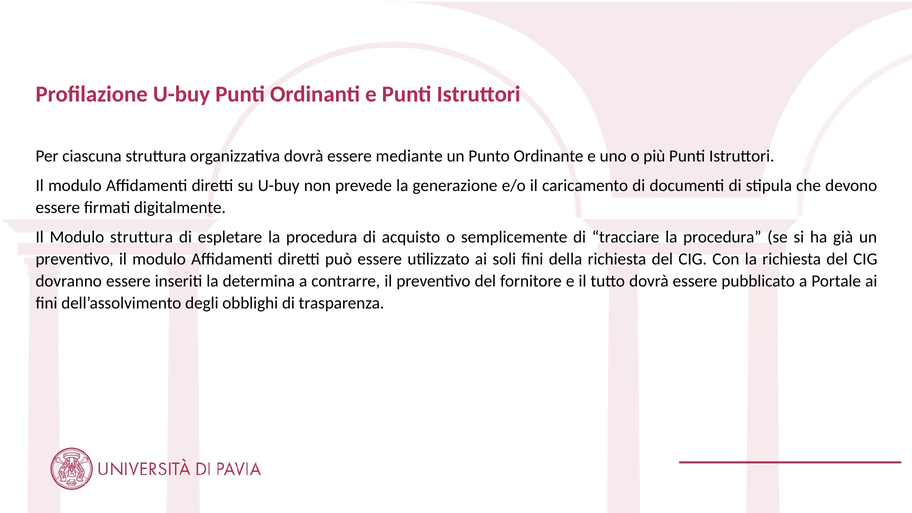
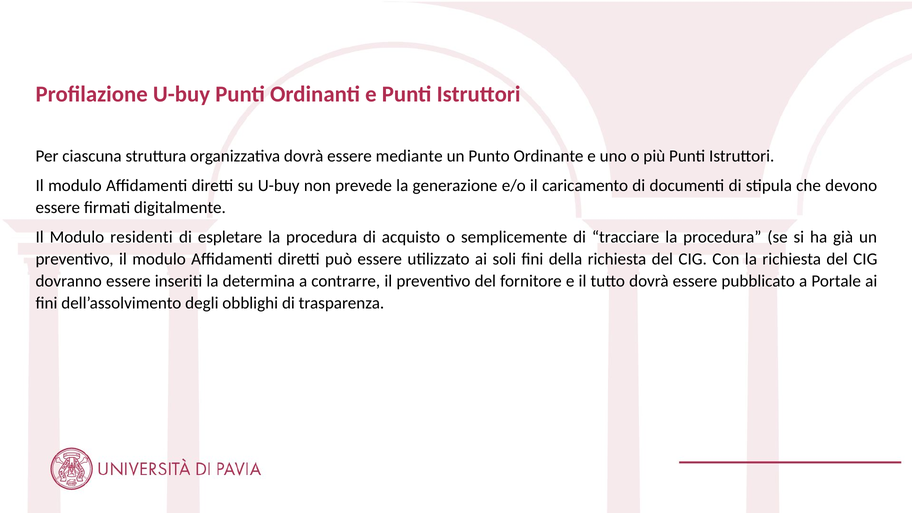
Modulo struttura: struttura -> residenti (141, 237)
